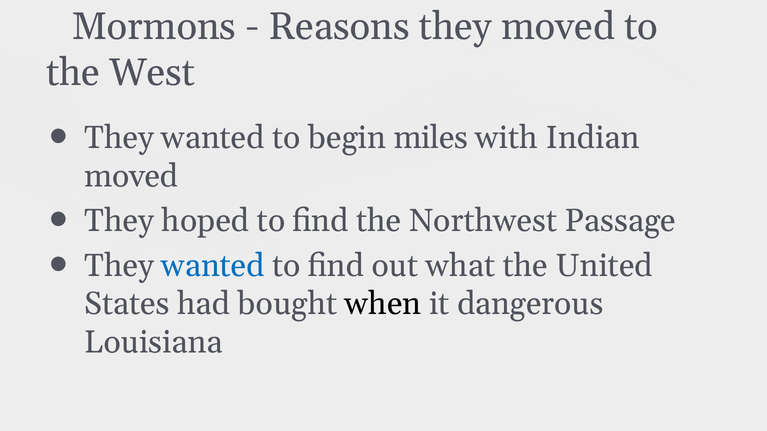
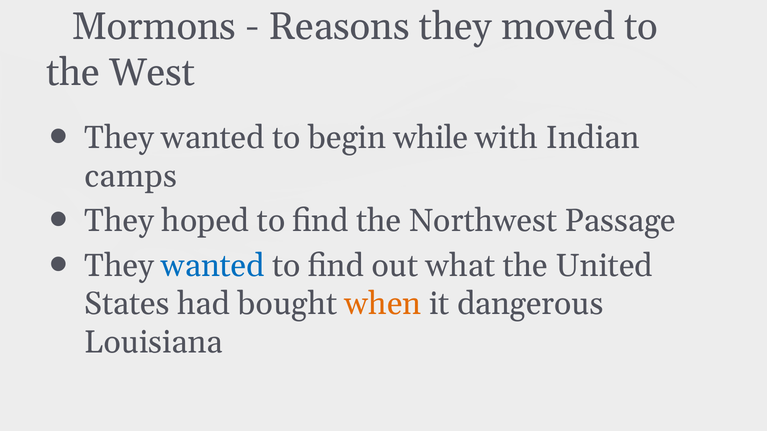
miles: miles -> while (431, 138)
moved: moved -> camps (131, 176)
when colour: black -> orange (383, 304)
